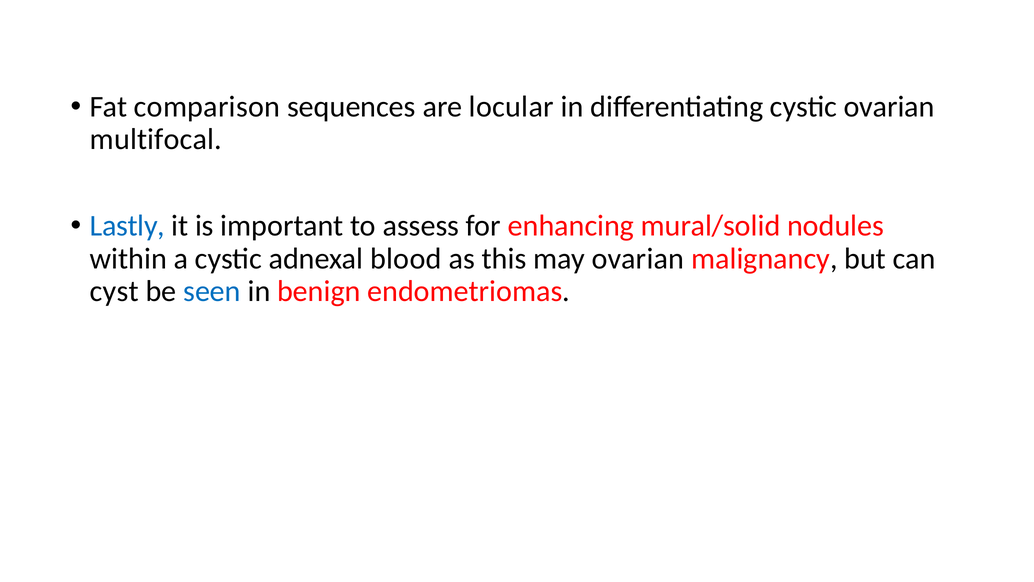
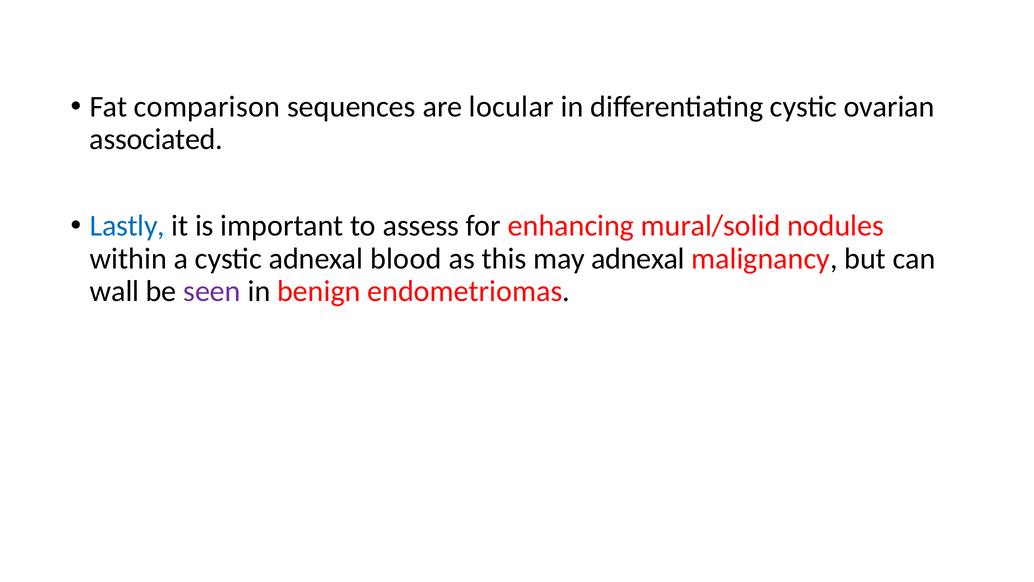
multifocal: multifocal -> associated (156, 139)
may ovarian: ovarian -> adnexal (638, 258)
cyst: cyst -> wall (115, 291)
seen colour: blue -> purple (212, 291)
